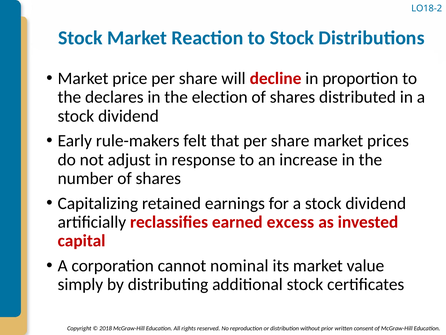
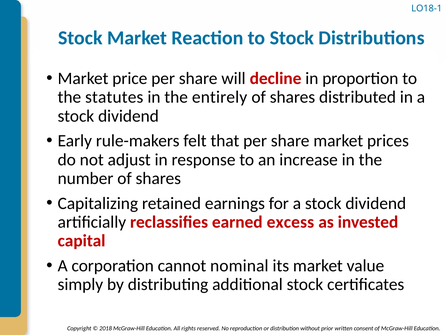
LO18-2: LO18-2 -> LO18-1 (427, 9)
declares: declares -> statutes (114, 97)
election: election -> entirely (220, 97)
